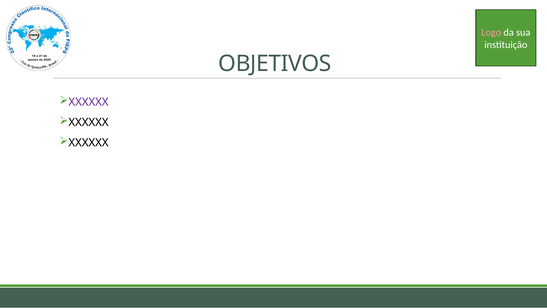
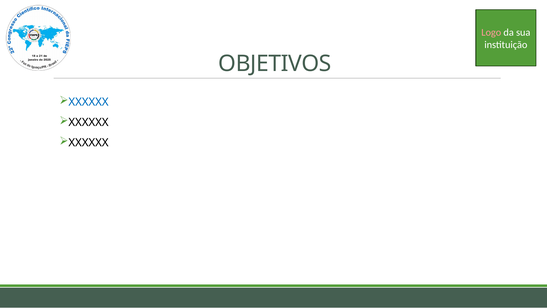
XXXXXX colour: purple -> blue (89, 102)
